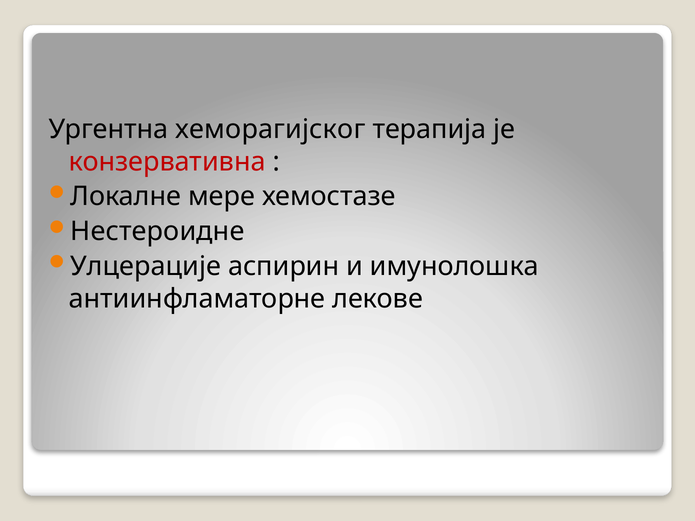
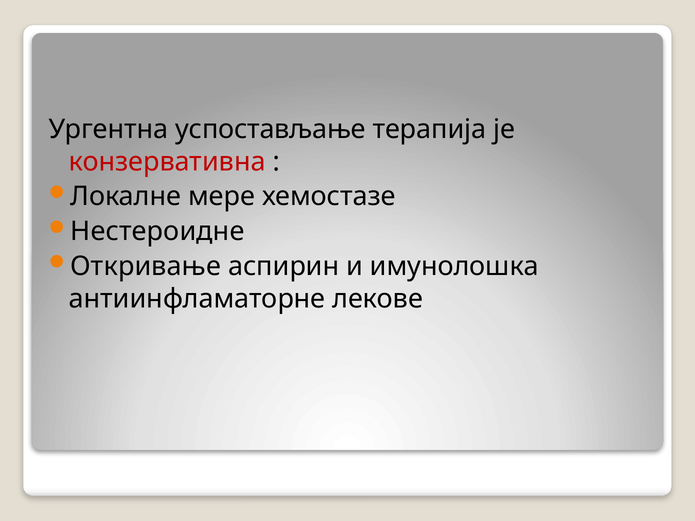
хеморагијског: хеморагијског -> успостављање (271, 129)
Улцерације: Улцерације -> Откривање (146, 266)
